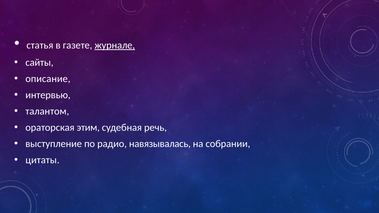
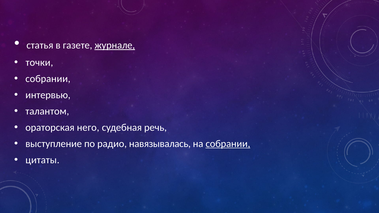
сайты: сайты -> точки (39, 62)
описание: описание -> собрании (48, 79)
этим: этим -> него (88, 128)
собрании underline: none -> present (228, 144)
